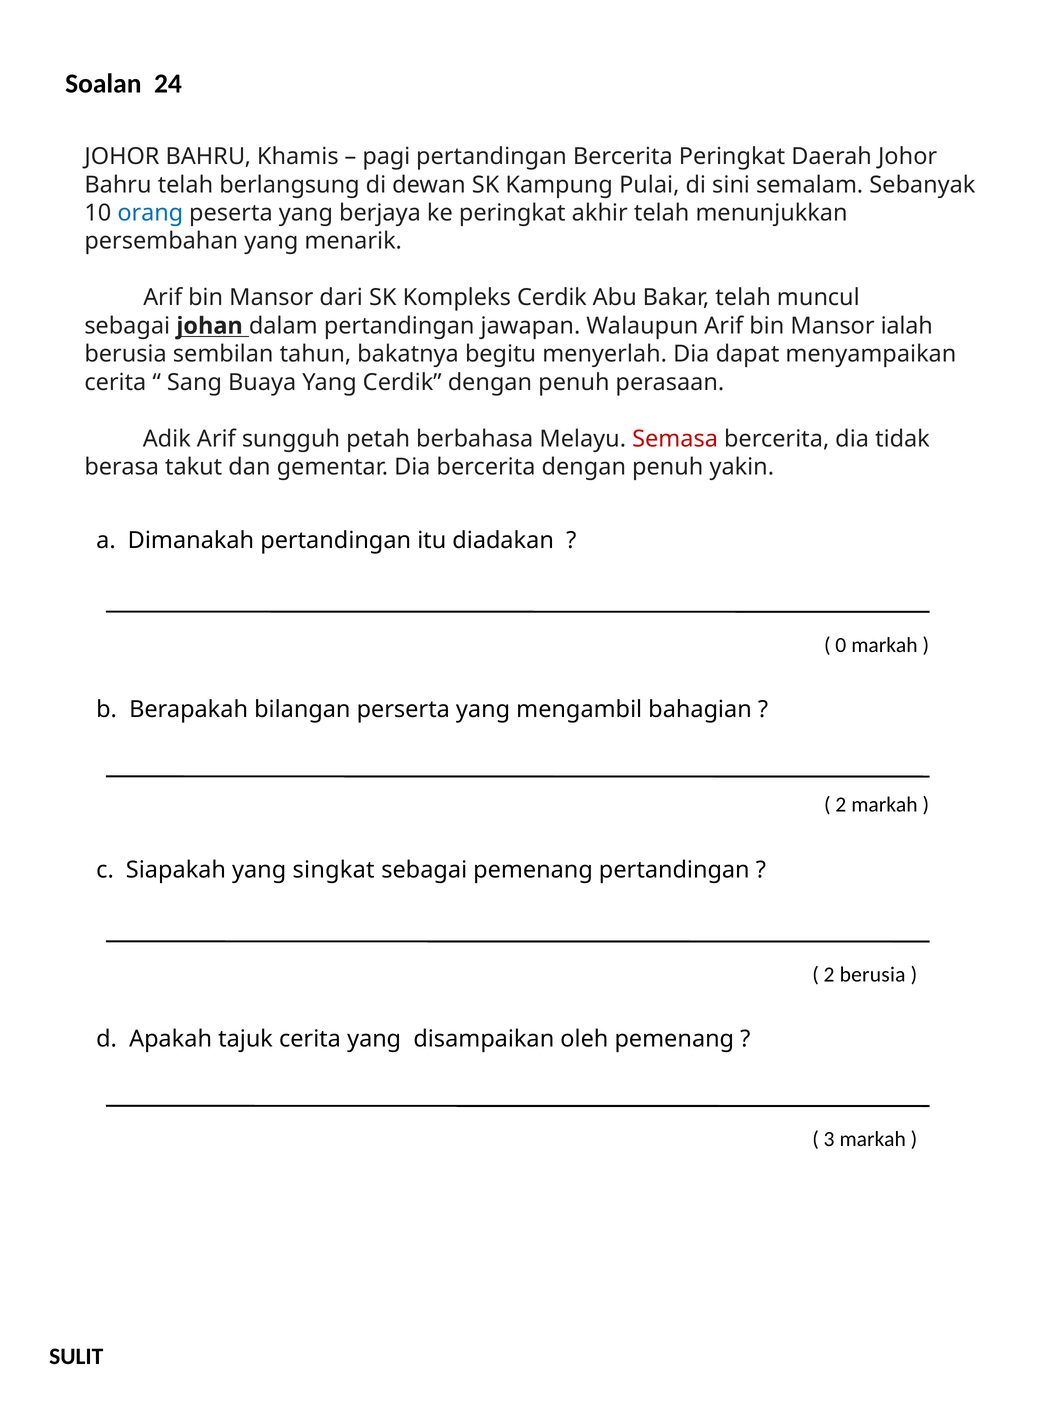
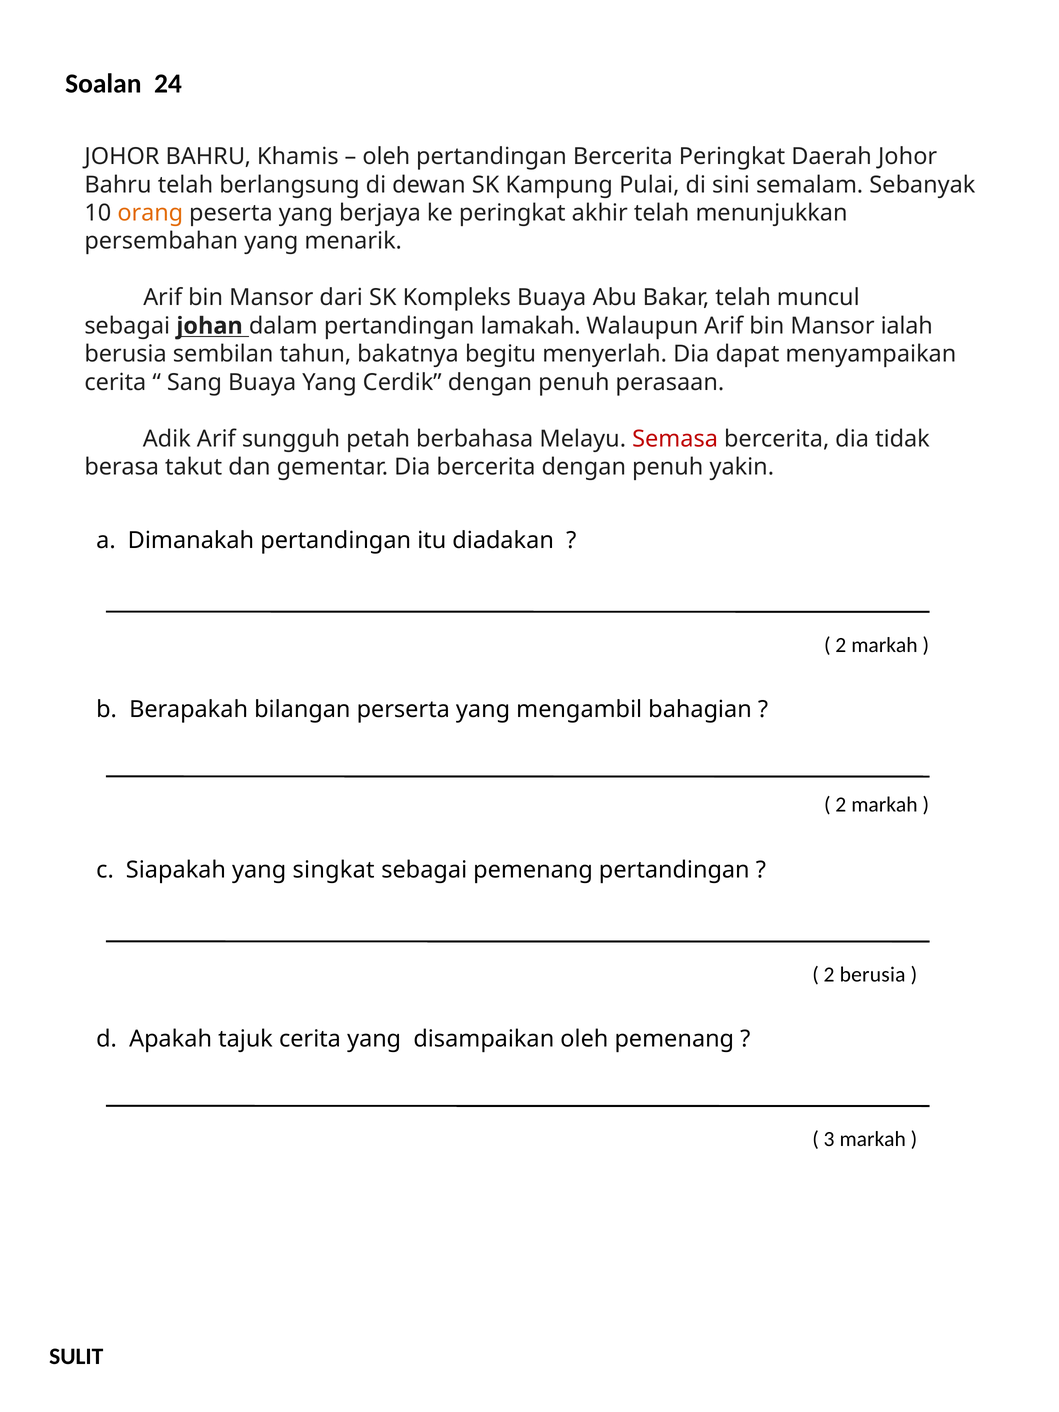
pagi: pagi -> oleh (386, 157)
orang colour: blue -> orange (150, 213)
Kompleks Cerdik: Cerdik -> Buaya (552, 298)
jawapan: jawapan -> lamakah (531, 326)
0: 0 -> 2 (841, 645)
